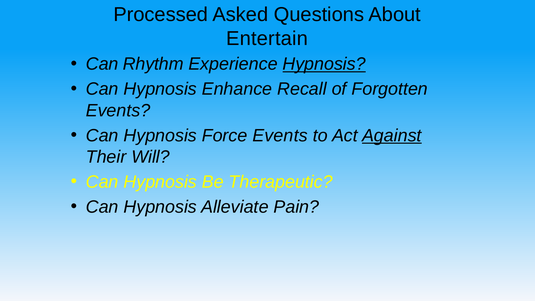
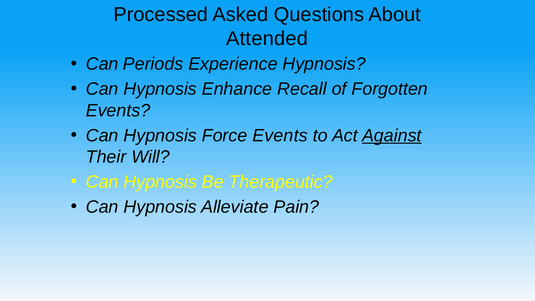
Entertain: Entertain -> Attended (267, 39)
Rhythm: Rhythm -> Periods (153, 64)
Hypnosis underline: present -> none (324, 64)
